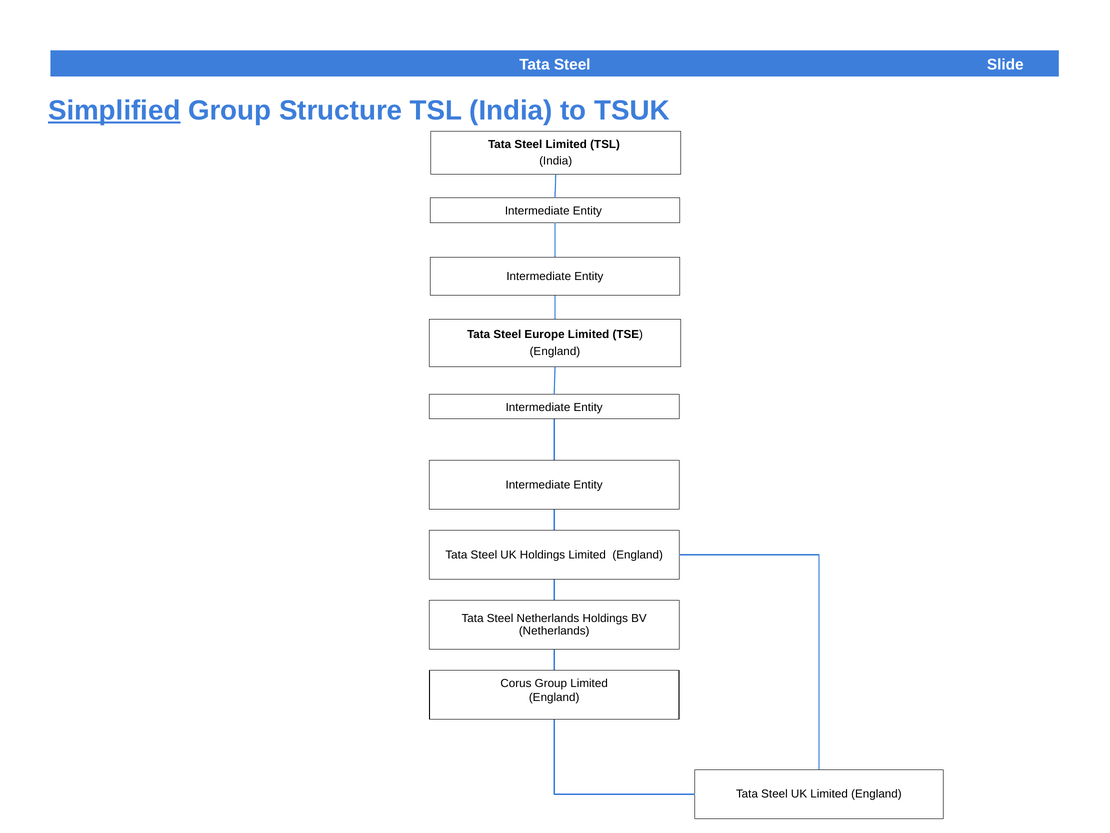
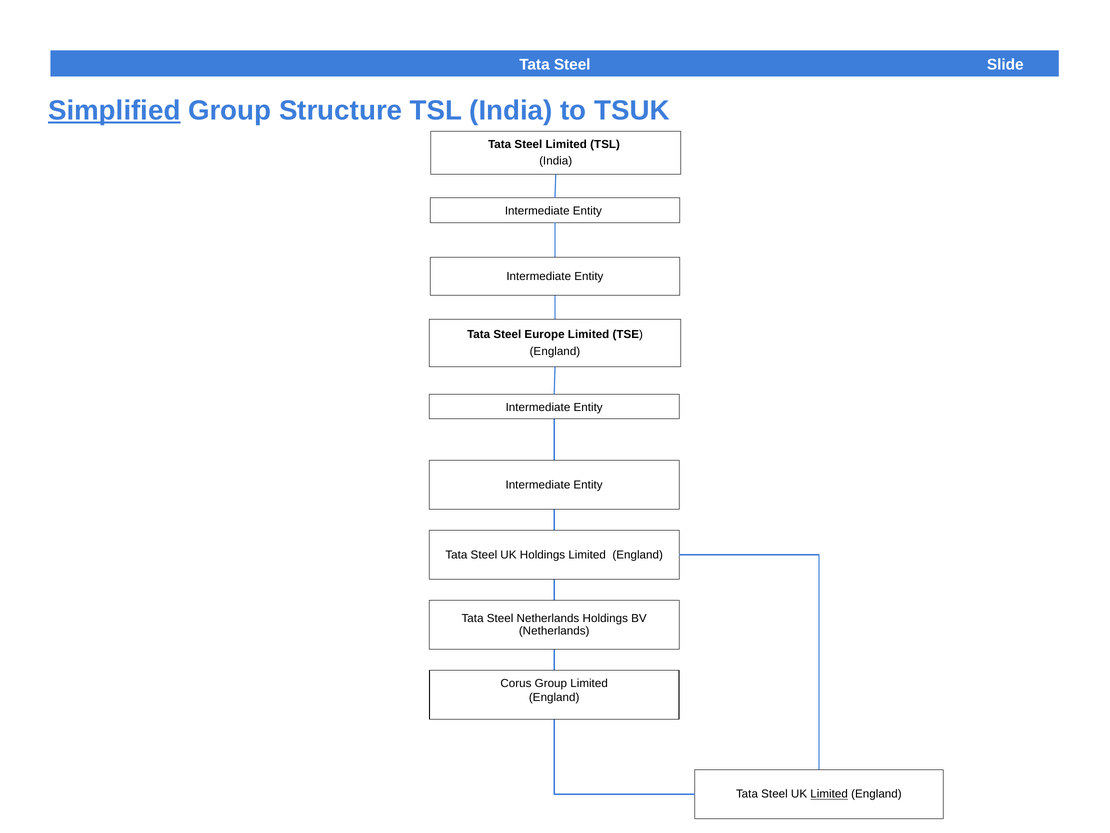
Limited underline: none -> present (829, 794)
